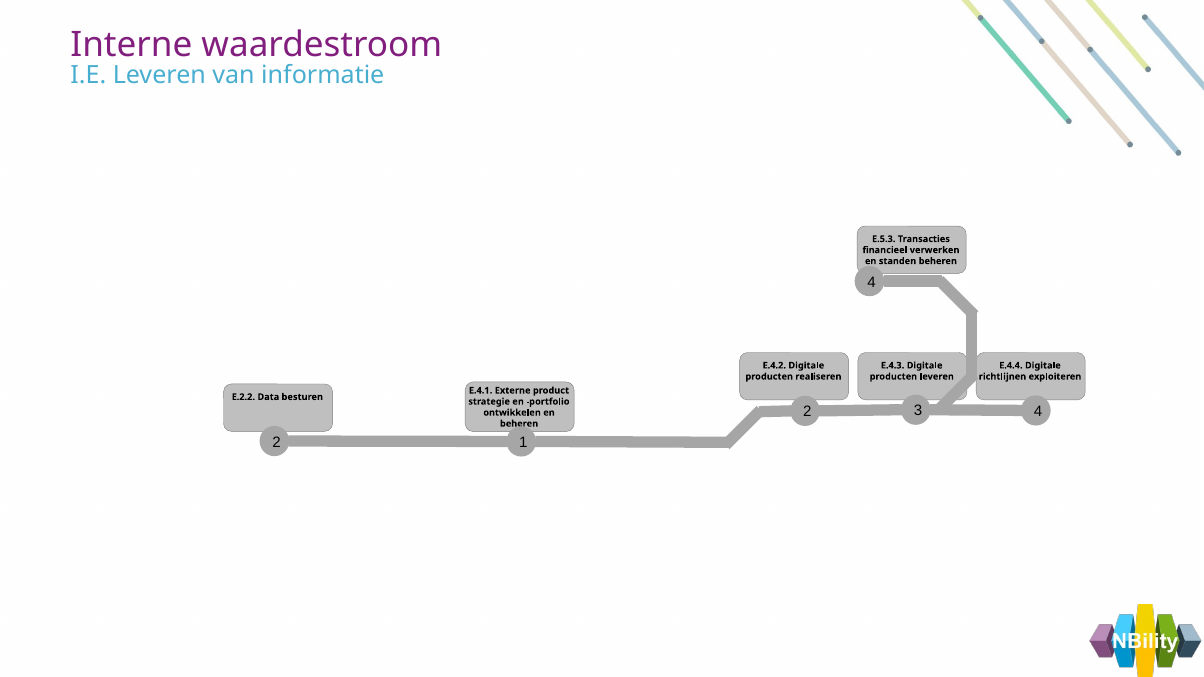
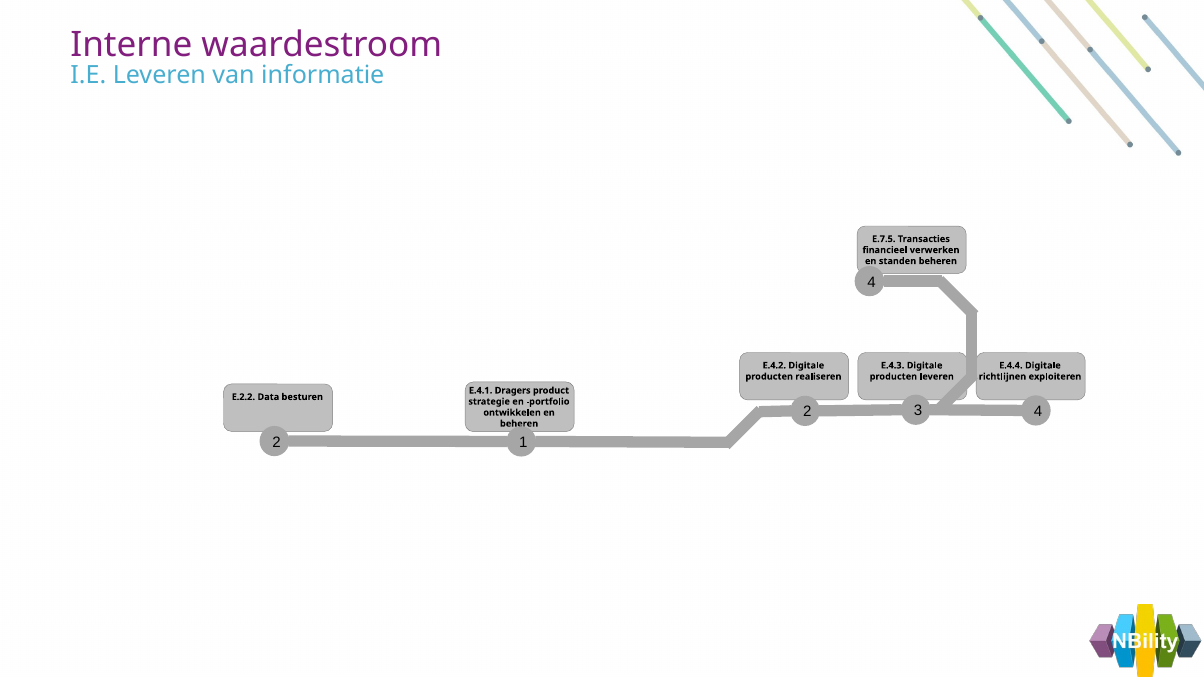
E.5.3: E.5.3 -> E.7.5 (884, 239)
Externe: Externe -> Dragers (513, 391)
